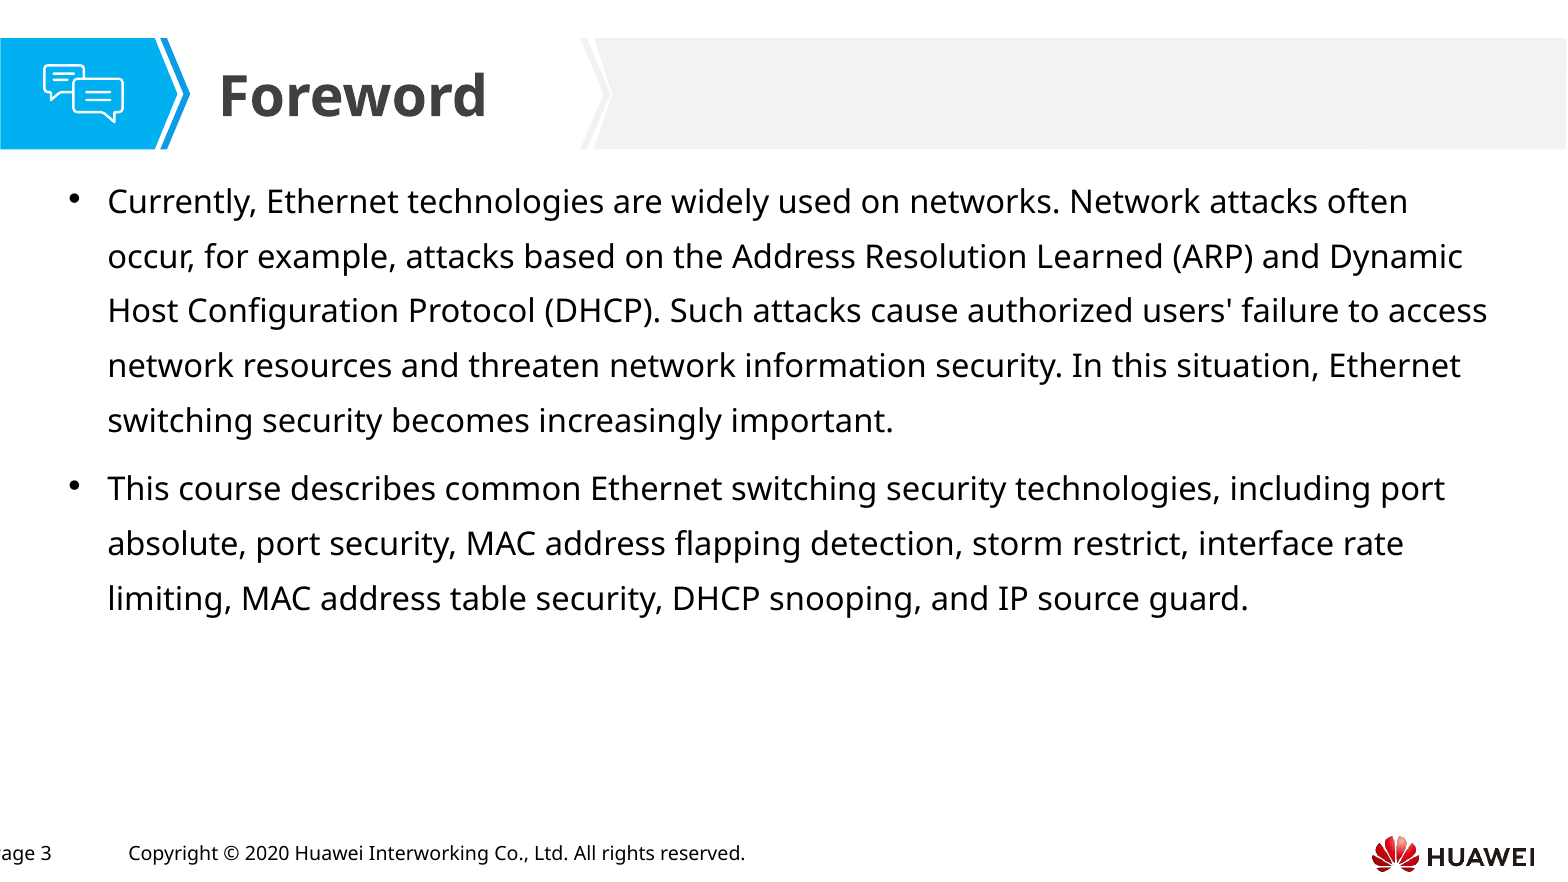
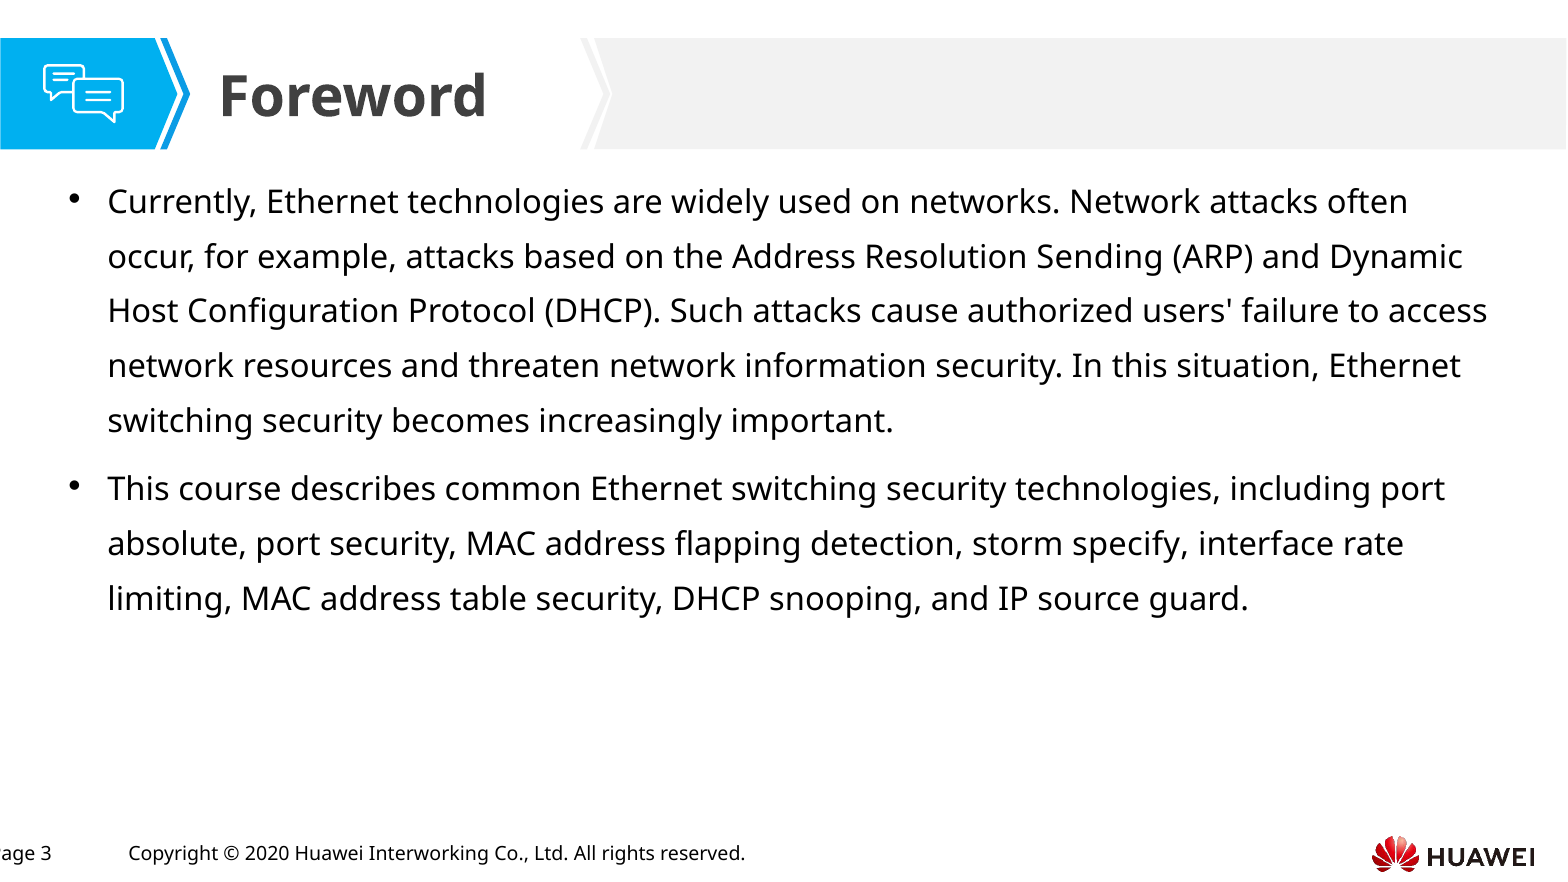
Learned: Learned -> Sending (1100, 257)
restrict: restrict -> specify (1131, 545)
